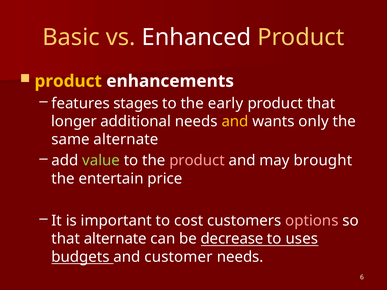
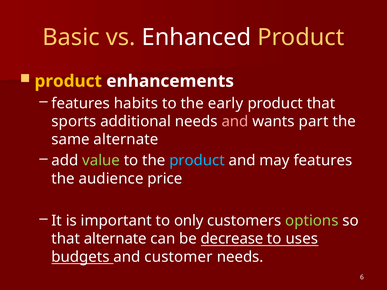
stages: stages -> habits (136, 103)
longer: longer -> sports (74, 121)
and colour: yellow -> pink (235, 121)
only: only -> part (314, 121)
product colour: pink -> light blue (197, 161)
may brought: brought -> features (323, 161)
entertain: entertain -> audience (111, 179)
cost: cost -> only (189, 221)
options colour: pink -> light green (312, 221)
